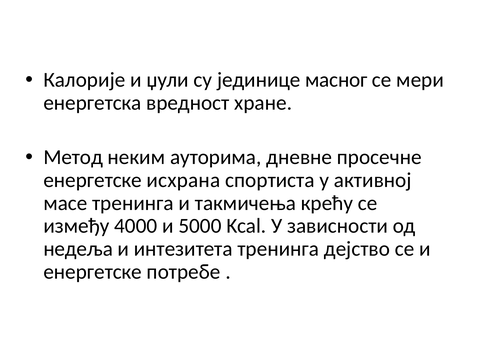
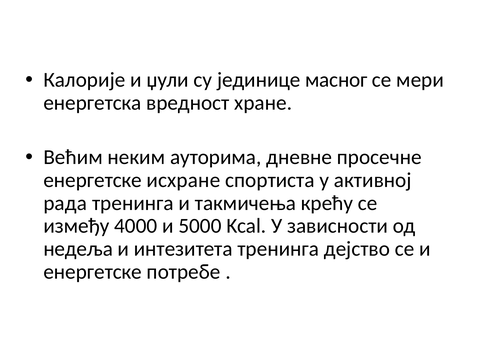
Метод: Метод -> Већим (73, 157)
исхрана: исхрана -> исхране (183, 180)
масе: масе -> рада (65, 203)
